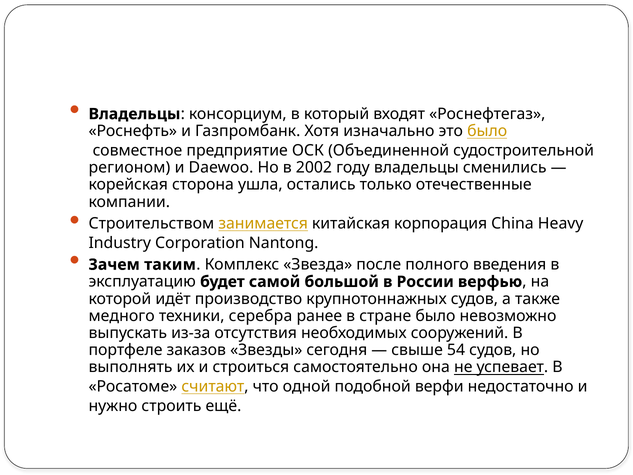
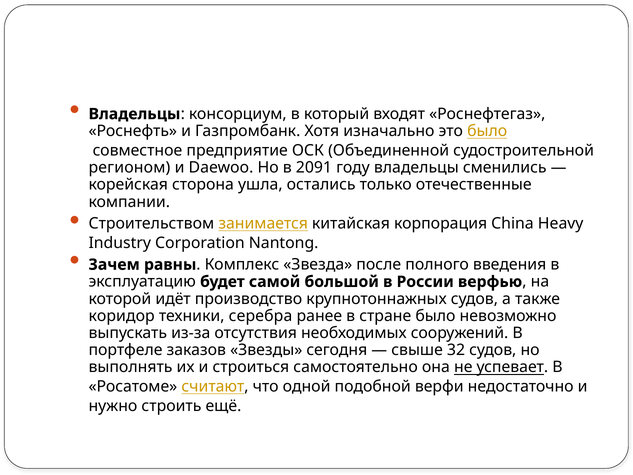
2002: 2002 -> 2091 (314, 168)
таким: таким -> равны (170, 264)
медного: медного -> коридор (122, 316)
54: 54 -> 32 (456, 350)
